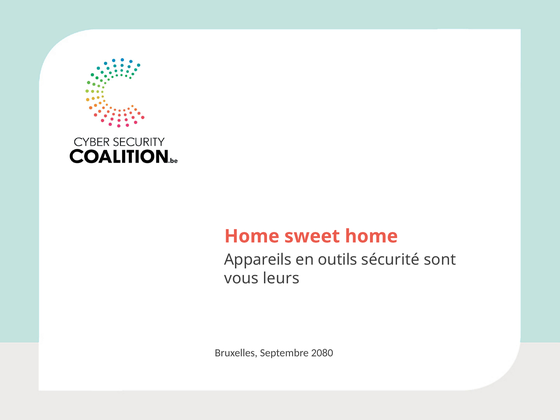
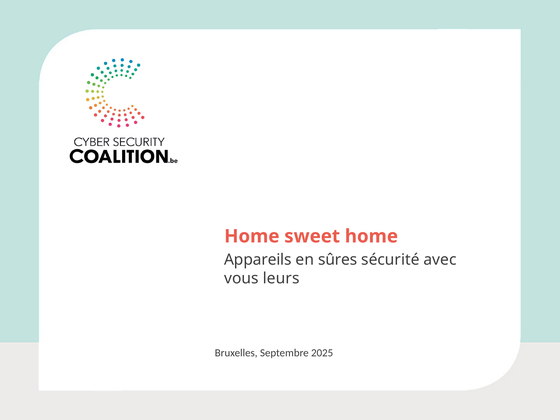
outils: outils -> sûres (338, 260)
sont: sont -> avec (440, 260)
2080: 2080 -> 2025 (322, 353)
